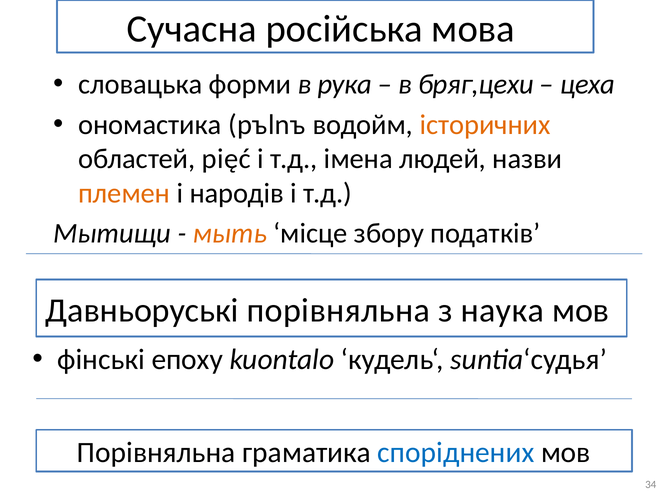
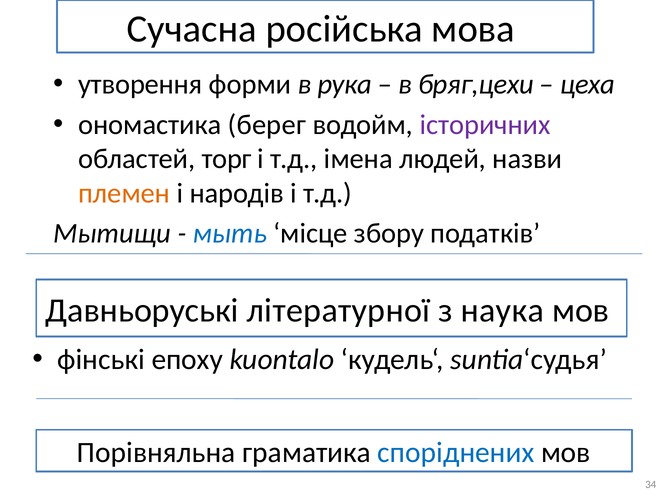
словацька: словацька -> утворення (140, 85)
pъlnъ: pъlnъ -> берег (267, 125)
історичних colour: orange -> purple (485, 125)
pięć: pięć -> торг (227, 159)
мыть colour: orange -> blue (230, 233)
Давньоруські порівняльна: порівняльна -> літературної (338, 311)
